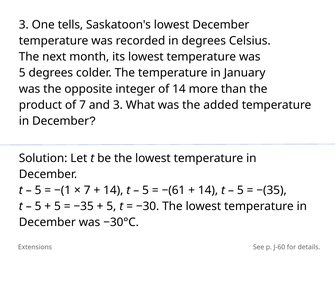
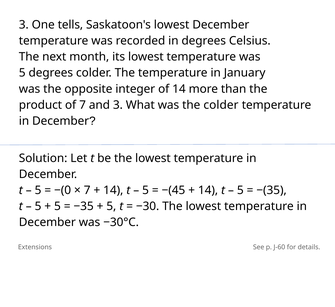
the added: added -> colder (221, 105)
−(1: −(1 -> −(0 (63, 190)
−(61: −(61 -> −(45 (173, 190)
